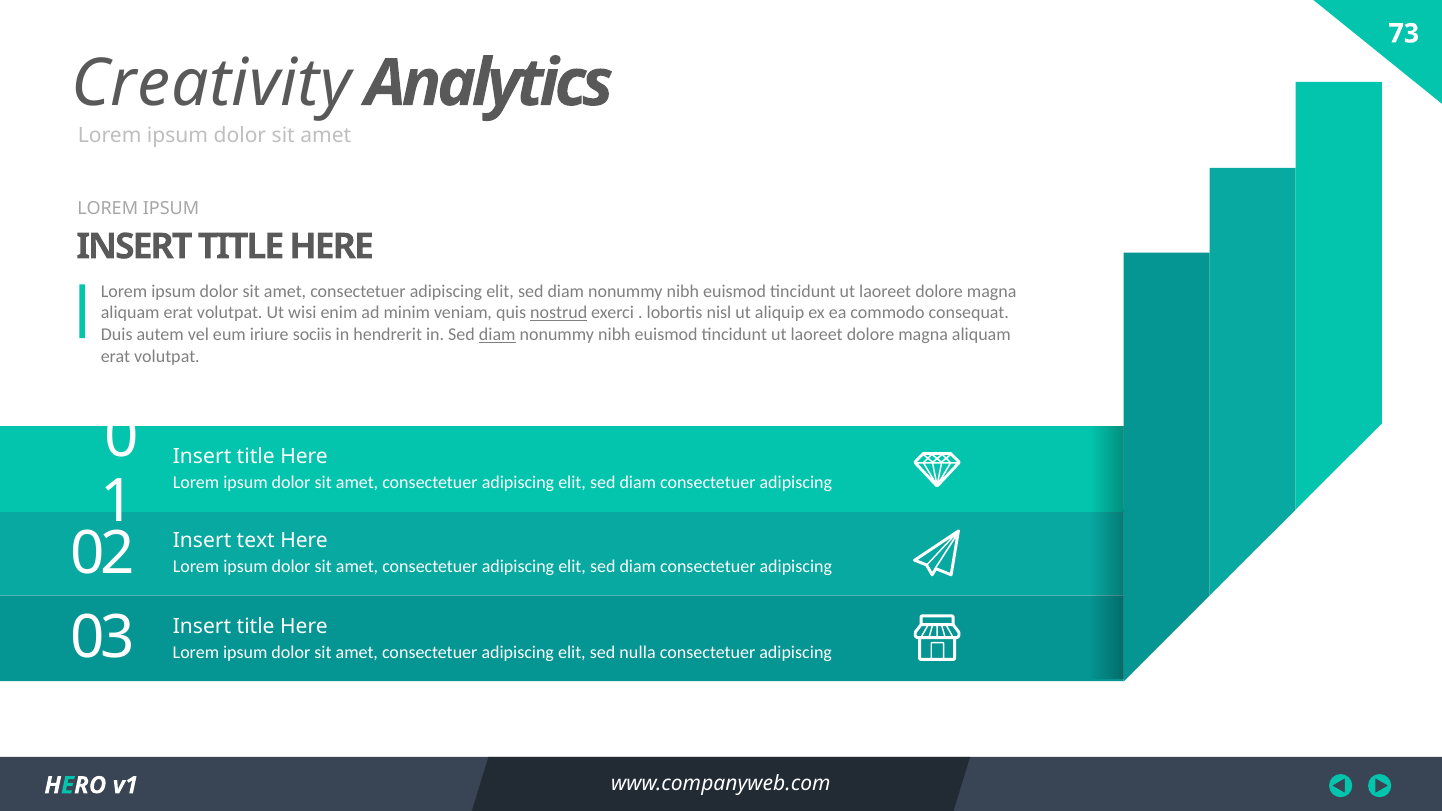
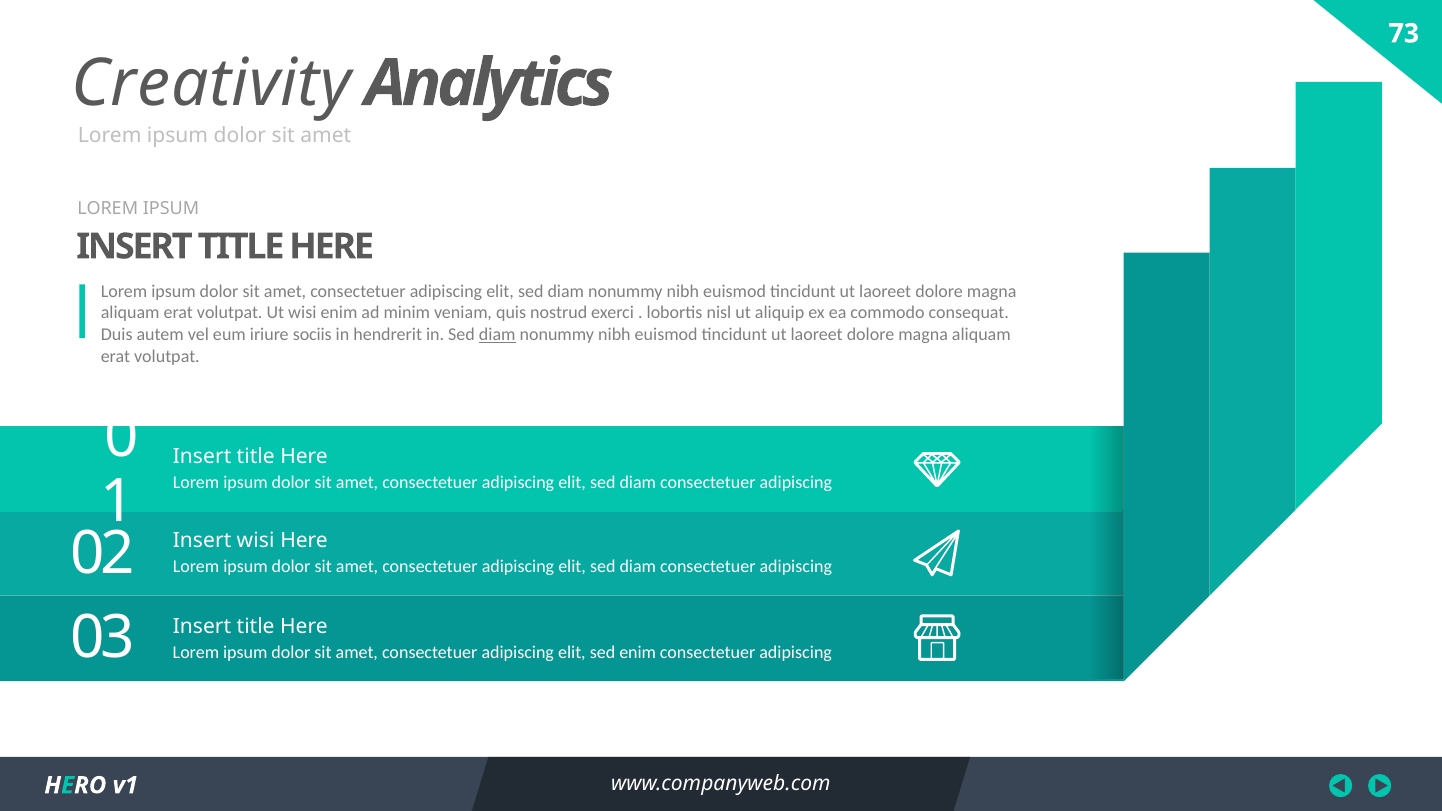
nostrud underline: present -> none (559, 313)
Insert text: text -> wisi (256, 541)
sed nulla: nulla -> enim (638, 653)
